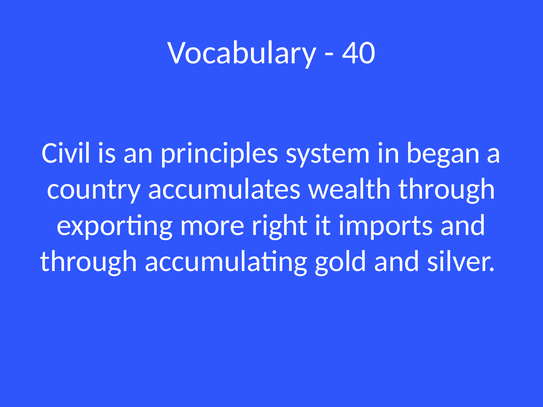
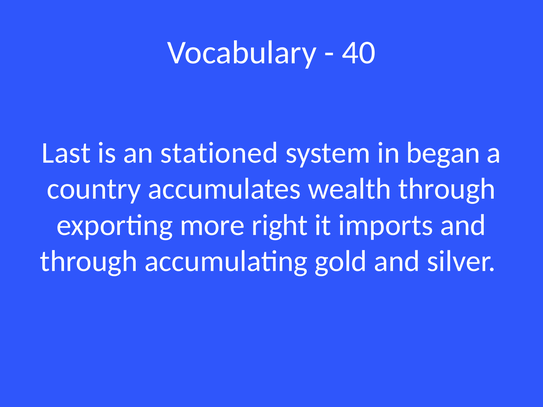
Civil: Civil -> Last (66, 153)
principles: principles -> stationed (219, 153)
